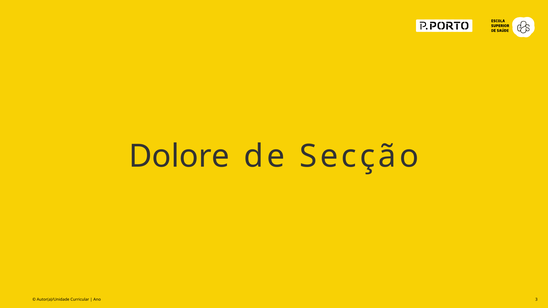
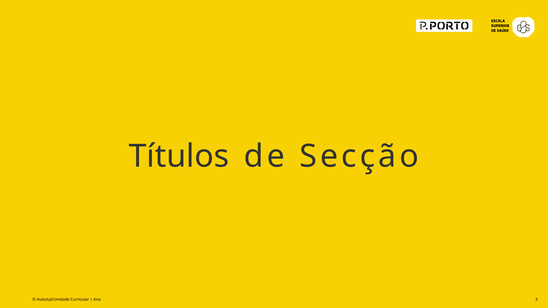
Dolore: Dolore -> Títulos (179, 156)
